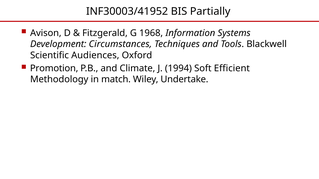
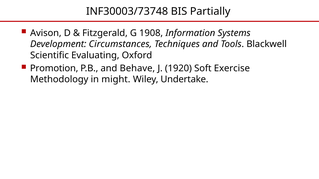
INF30003/41952: INF30003/41952 -> INF30003/73748 (127, 11)
1968: 1968 -> 1908 (151, 33)
Audiences: Audiences -> Evaluating (95, 55)
Climate: Climate -> Behave (137, 68)
1994: 1994 -> 1920 (178, 68)
Efficient: Efficient -> Exercise (232, 68)
match: match -> might (116, 80)
